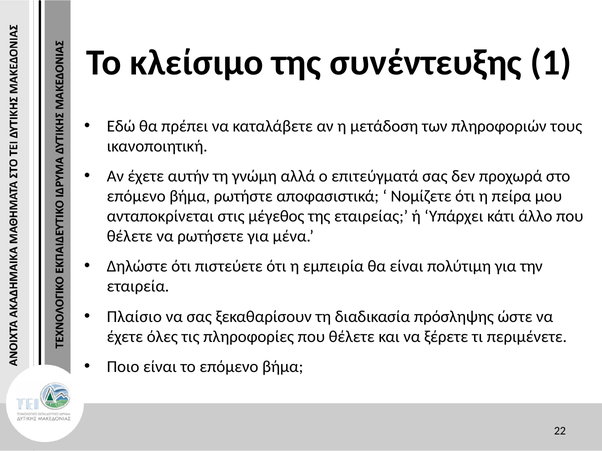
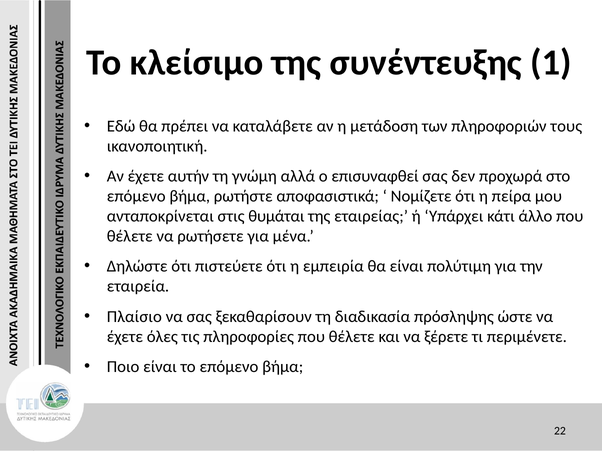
επιτεύγματά: επιτεύγματά -> επισυναφθεί (375, 176)
μέγεθος: μέγεθος -> θυμάται (276, 217)
